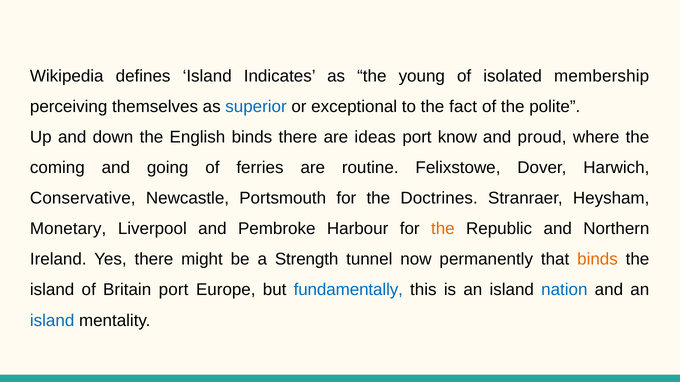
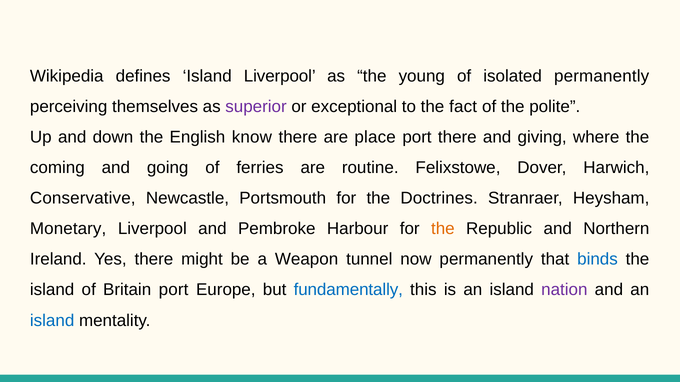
Island Indicates: Indicates -> Liverpool (280, 76)
isolated membership: membership -> permanently (602, 76)
superior colour: blue -> purple (256, 107)
English binds: binds -> know (252, 137)
ideas: ideas -> place (375, 137)
port know: know -> there (457, 137)
proud: proud -> giving (542, 137)
Strength: Strength -> Weapon (307, 260)
binds colour: orange -> blue (597, 260)
nation colour: blue -> purple (564, 290)
